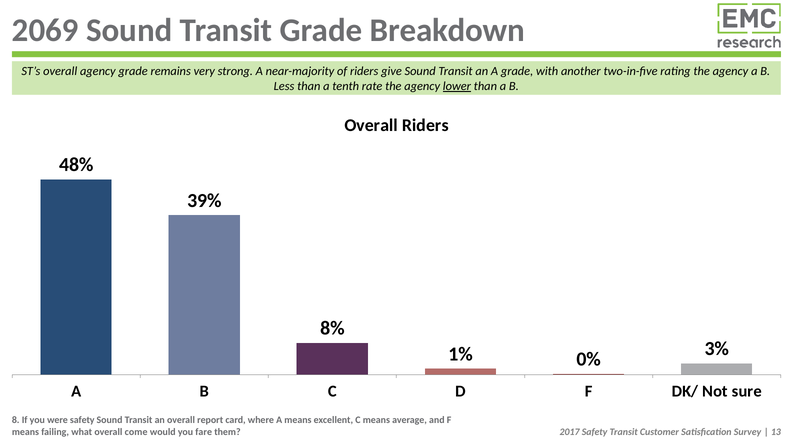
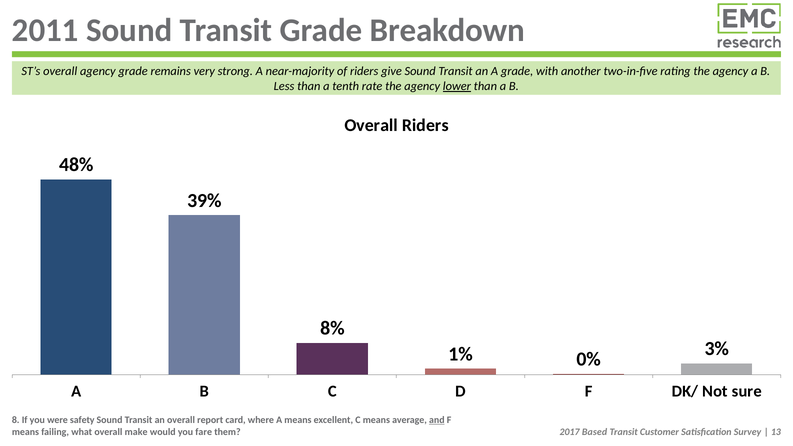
2069: 2069 -> 2011 (45, 31)
and underline: none -> present (437, 420)
2017 Safety: Safety -> Based (595, 432)
come: come -> make (136, 432)
